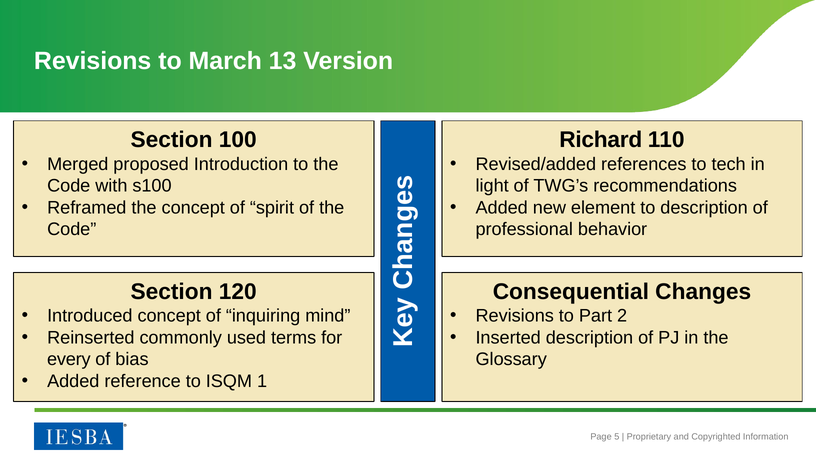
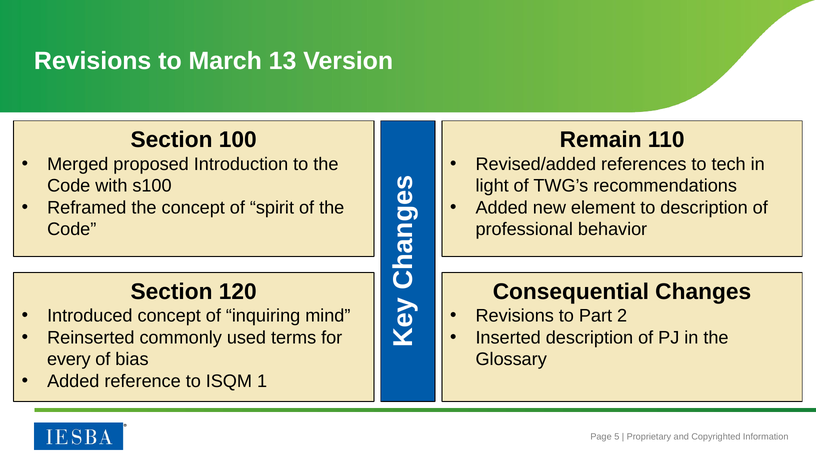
Richard: Richard -> Remain (601, 140)
